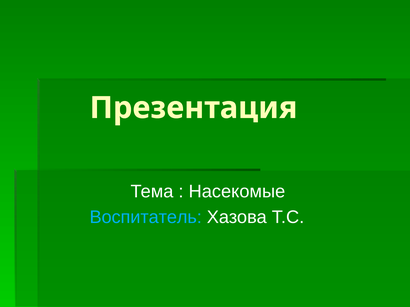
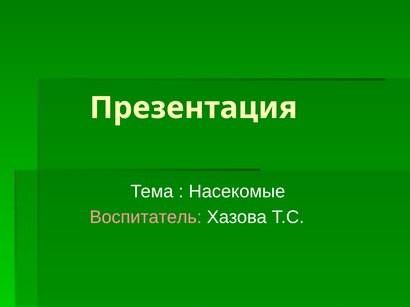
Воспитатель colour: light blue -> pink (146, 217)
